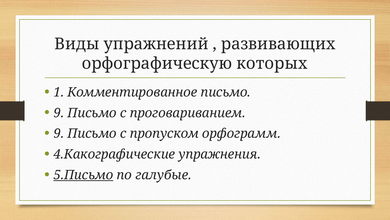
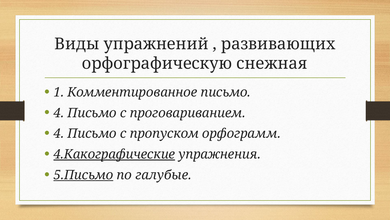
которых: которых -> снежная (272, 63)
9: 9 -> 4 (59, 113)
9: 9 -> 4 (59, 133)
4.Какографические underline: none -> present (114, 154)
